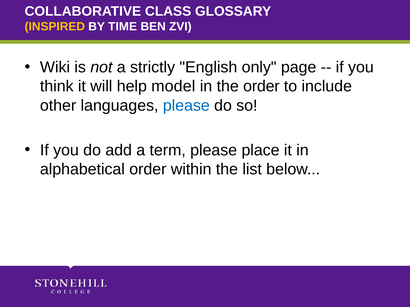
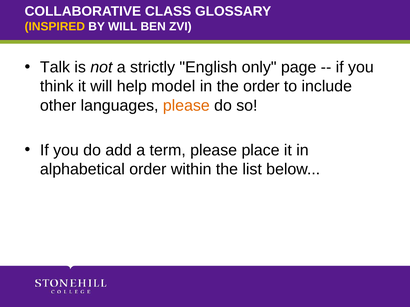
BY TIME: TIME -> WILL (123, 26)
Wiki: Wiki -> Talk (55, 67)
please colour: blue -> orange (186, 106)
